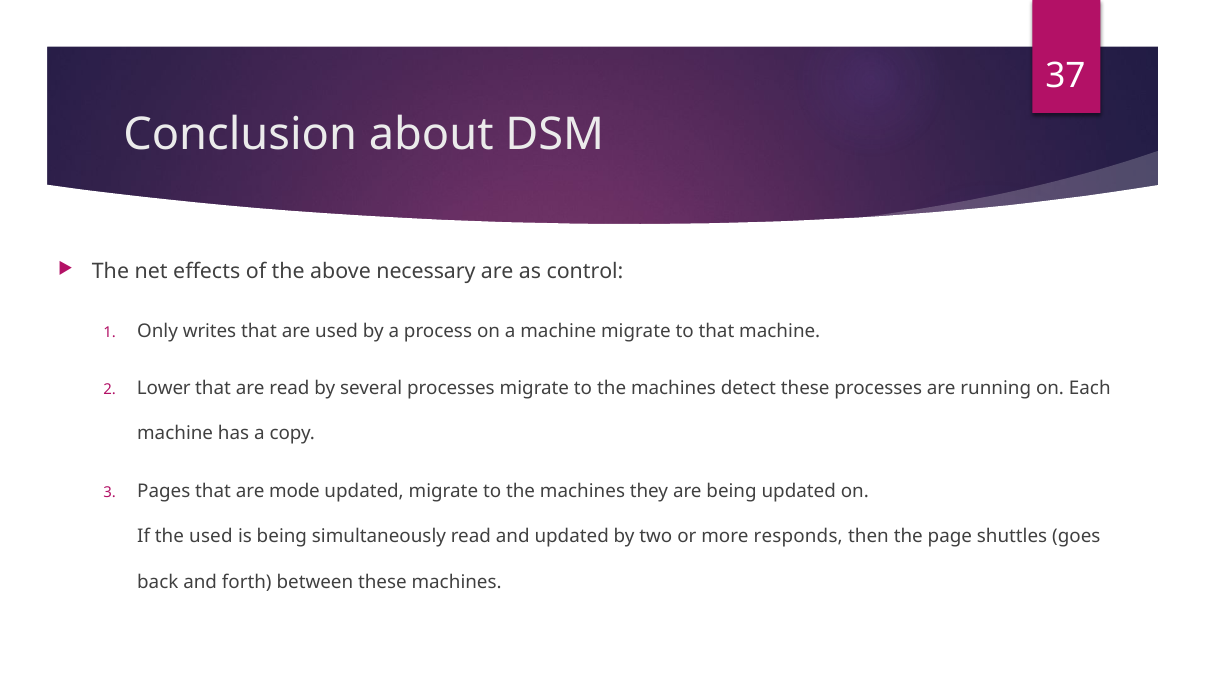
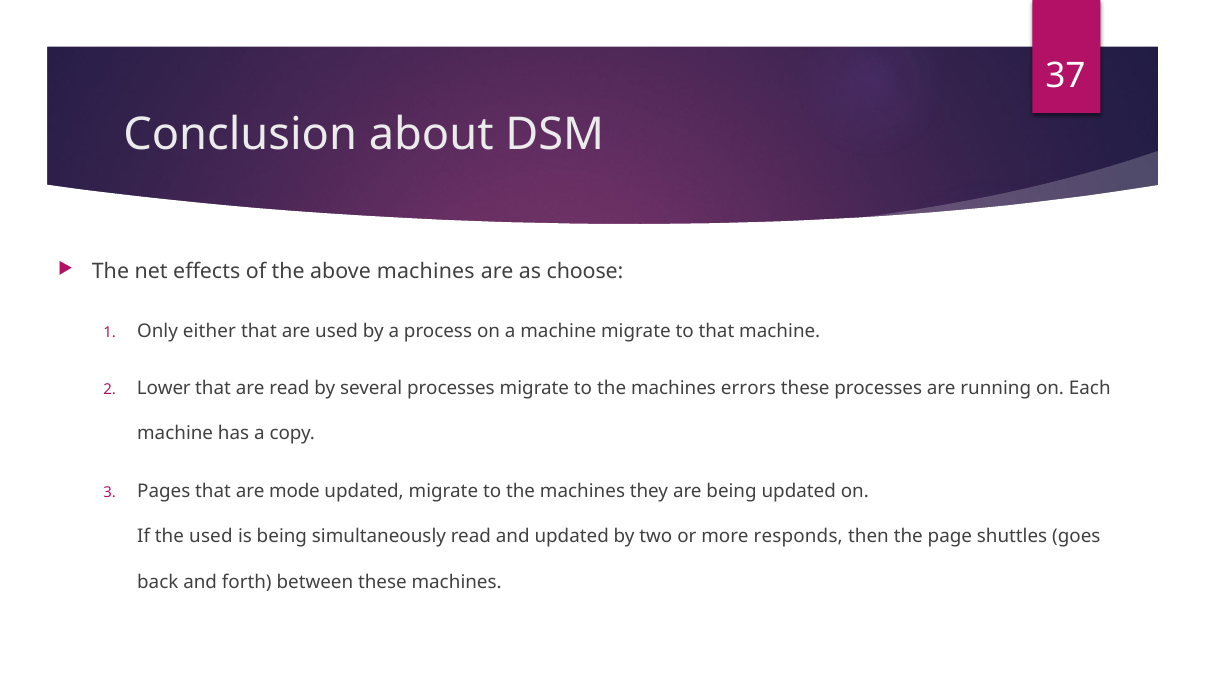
above necessary: necessary -> machines (426, 272)
control: control -> choose (585, 272)
writes: writes -> either (209, 331)
detect: detect -> errors (748, 389)
